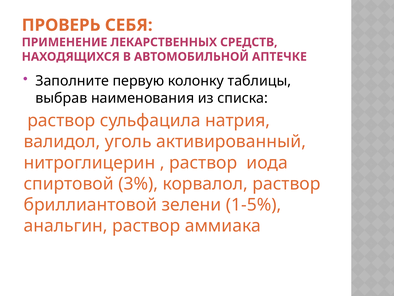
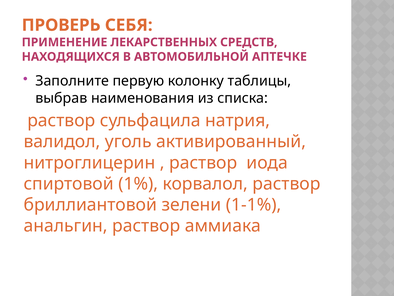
3%: 3% -> 1% (138, 183)
1-5%: 1-5% -> 1-1% (254, 205)
